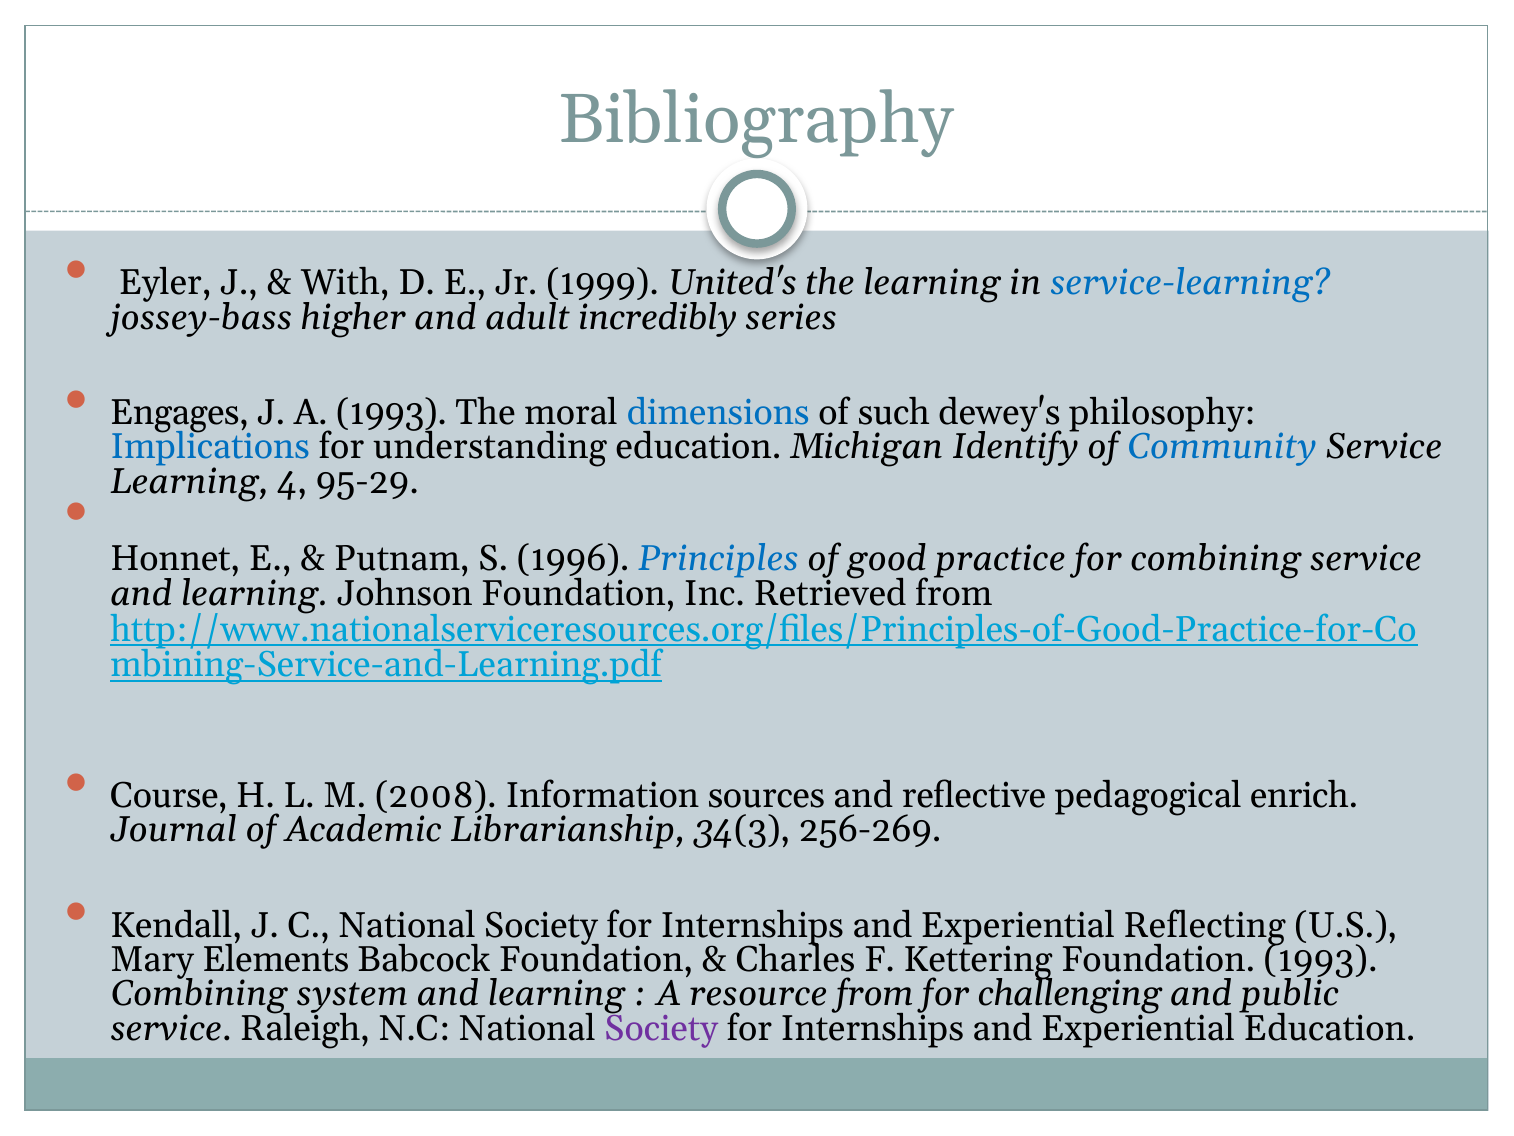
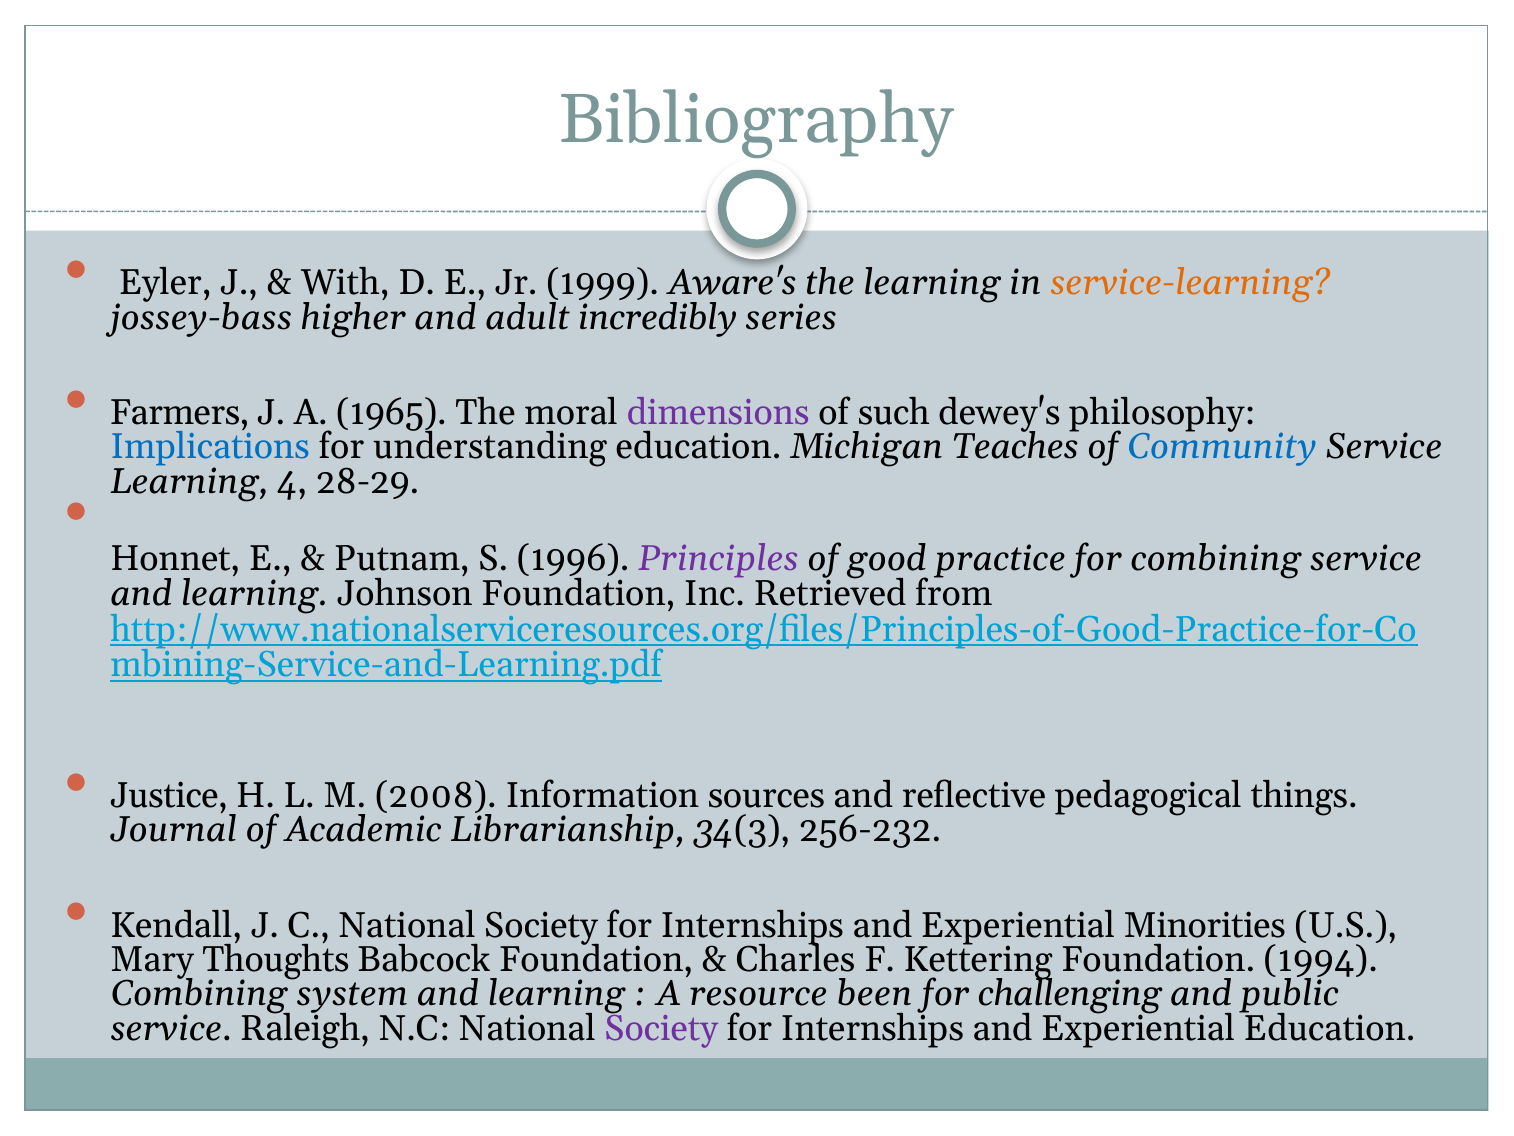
United's: United's -> Aware's (733, 283)
service-learning colour: blue -> orange (1190, 283)
Engages: Engages -> Farmers (180, 413)
A 1993: 1993 -> 1965 (391, 413)
dimensions colour: blue -> purple (718, 413)
Identify: Identify -> Teaches (1015, 447)
95-29: 95-29 -> 28-29 (368, 481)
Principles colour: blue -> purple (719, 559)
Course: Course -> Justice (169, 795)
enrich: enrich -> things (1304, 795)
256-269: 256-269 -> 256-232 (870, 830)
Reflecting: Reflecting -> Minorities (1205, 925)
Elements: Elements -> Thoughts (276, 959)
Foundation 1993: 1993 -> 1994 (1321, 959)
resource from: from -> been (875, 994)
